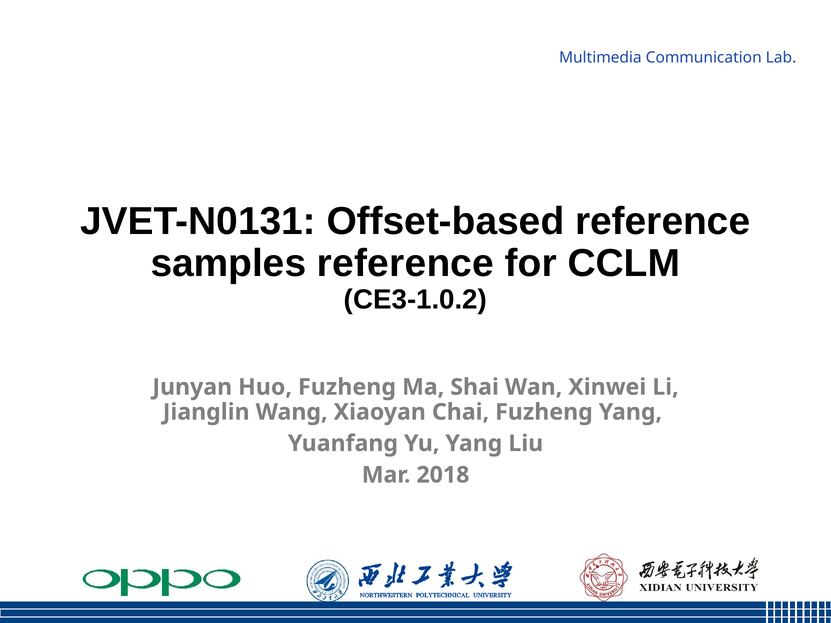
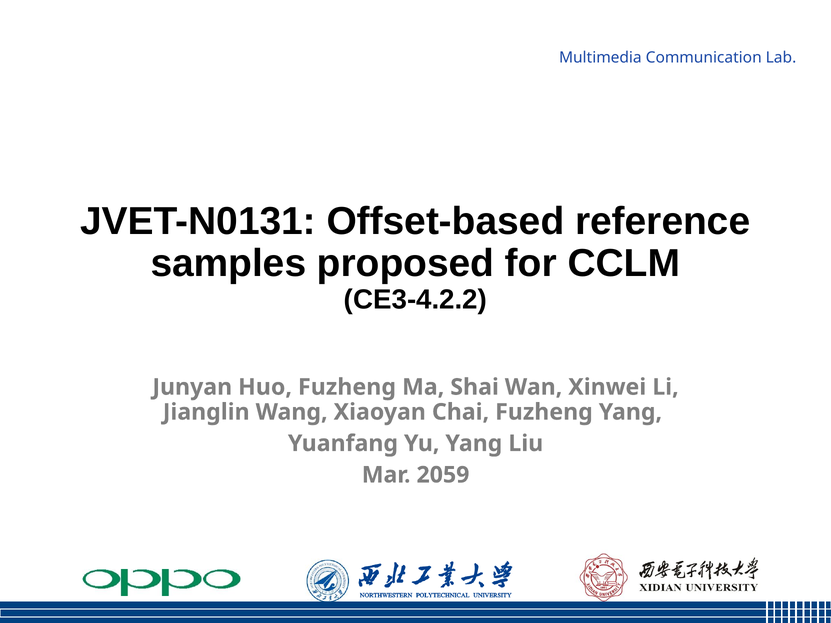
samples reference: reference -> proposed (406, 264)
CE3-1.0.2: CE3-1.0.2 -> CE3-4.2.2 (415, 300)
2018: 2018 -> 2059 (443, 475)
